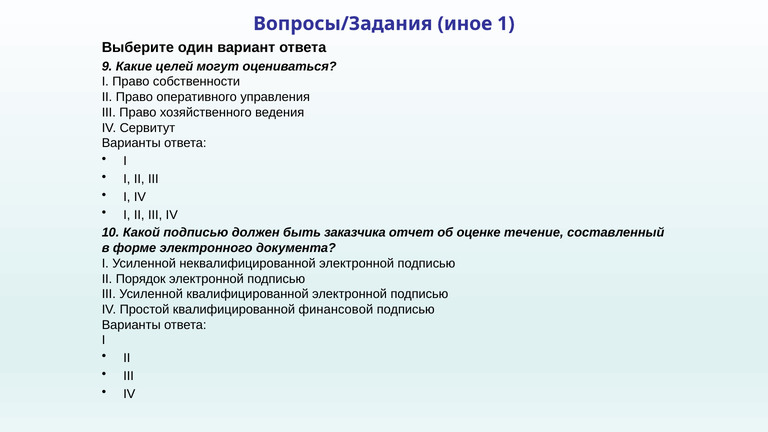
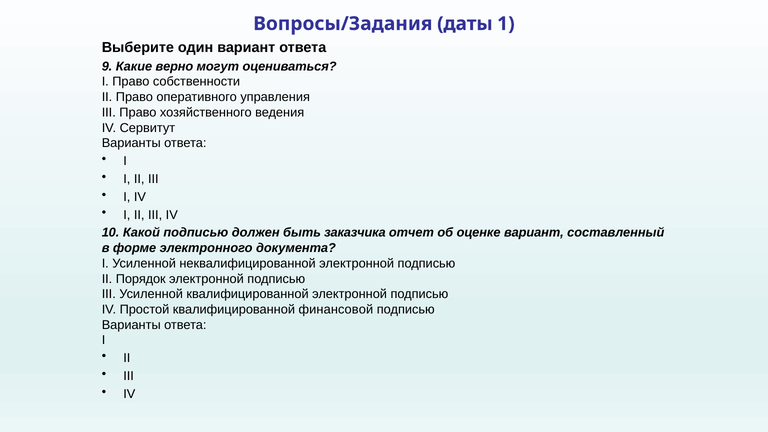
иное: иное -> даты (465, 24)
целей: целей -> верно (174, 66)
оценке течение: течение -> вариант (534, 233)
